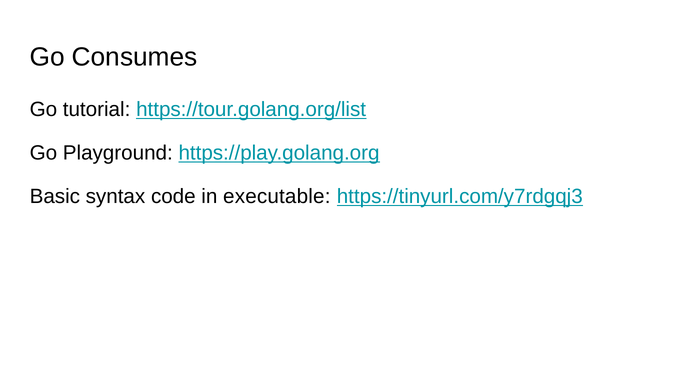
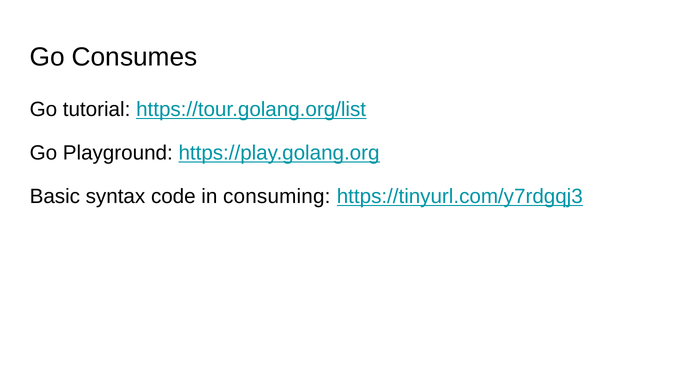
executable: executable -> consuming (277, 196)
